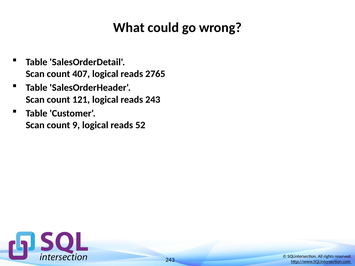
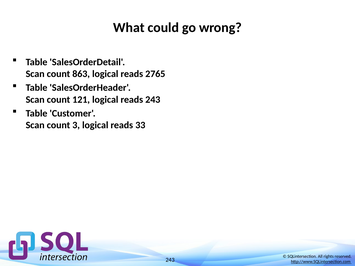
407: 407 -> 863 (81, 74)
9: 9 -> 3 (76, 125)
52: 52 -> 33 (140, 125)
